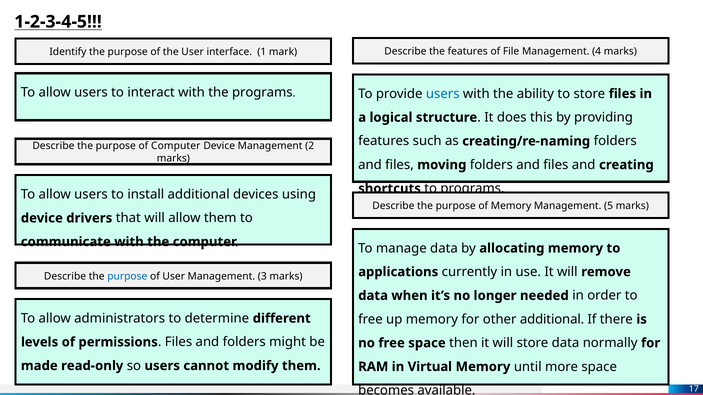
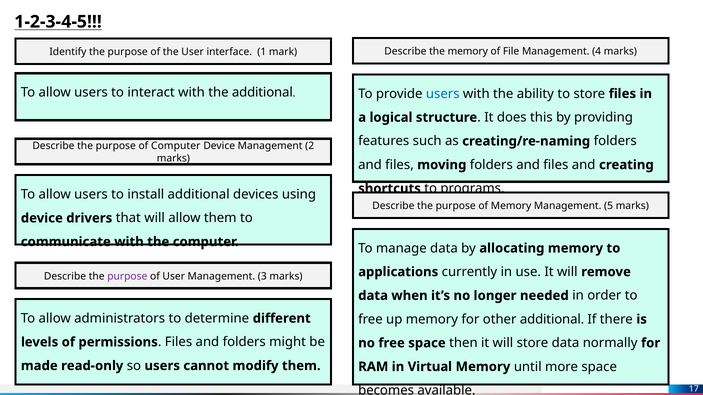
the features: features -> memory (468, 52)
the programs: programs -> additional (262, 93)
purpose colour: blue -> purple (127, 277)
